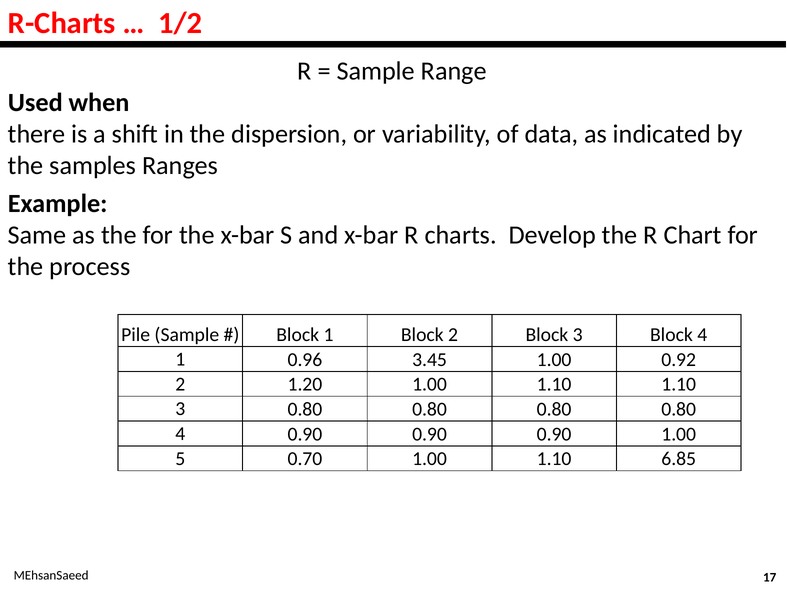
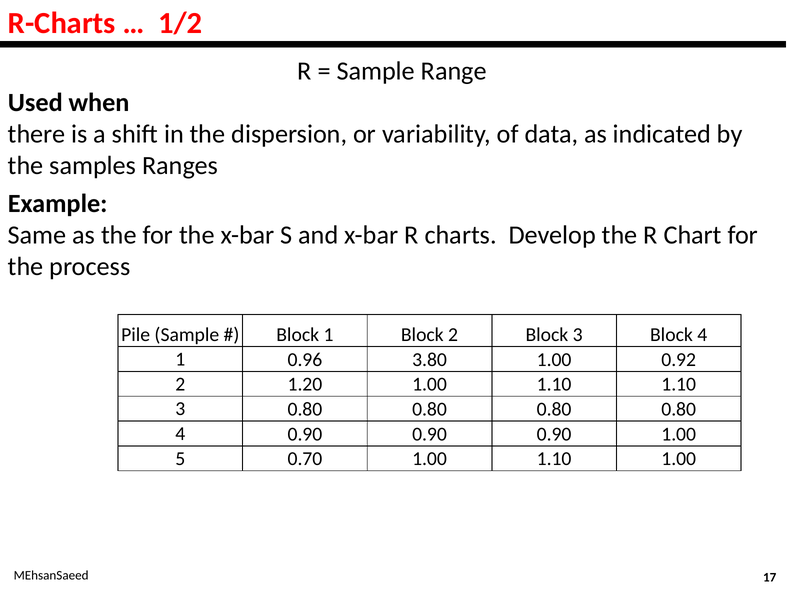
3.45: 3.45 -> 3.80 (430, 360)
1.10 6.85: 6.85 -> 1.00 (679, 459)
